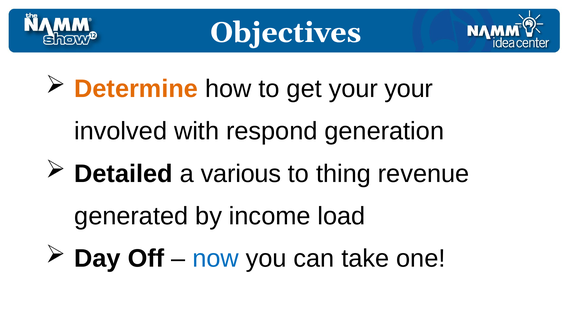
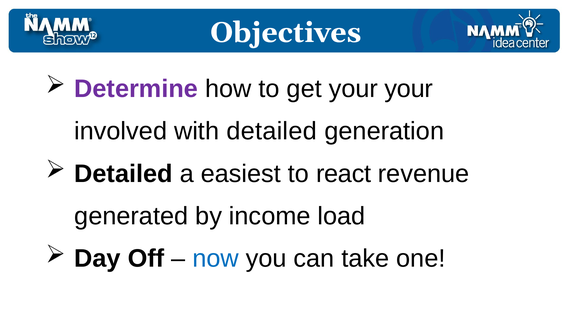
Determine colour: orange -> purple (136, 89)
with respond: respond -> detailed (272, 131)
various: various -> easiest (241, 174)
thing: thing -> react (344, 174)
